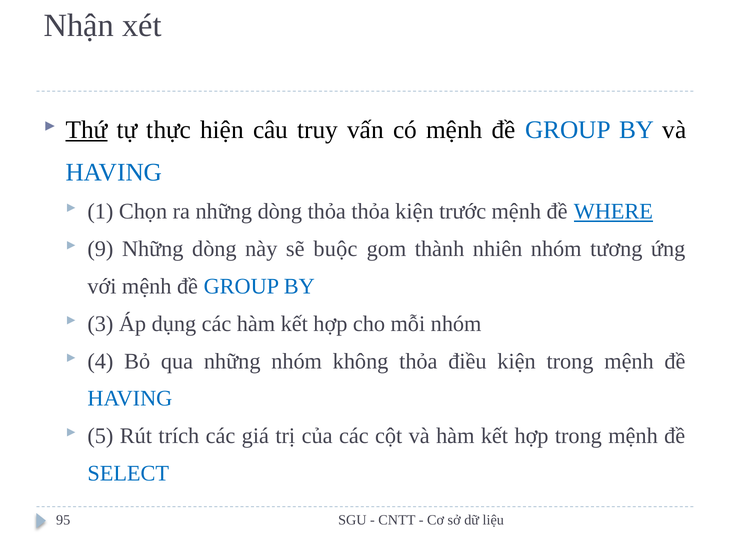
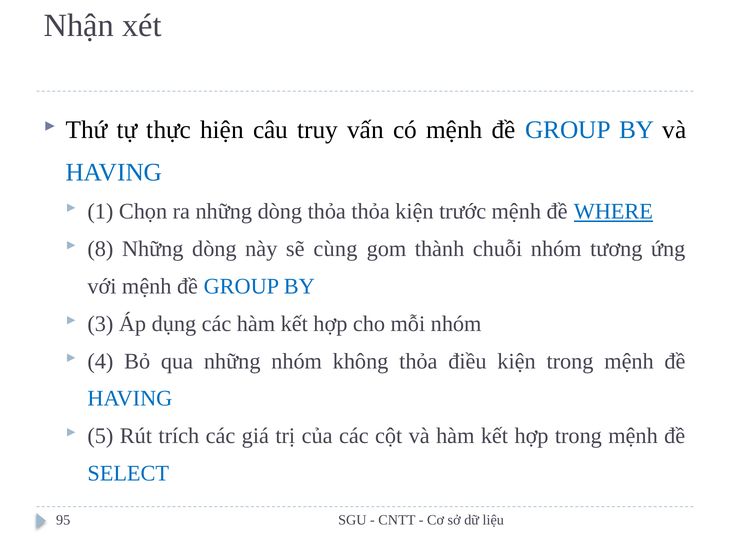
Thứ underline: present -> none (87, 130)
9: 9 -> 8 (100, 249)
buộc: buộc -> cùng (335, 249)
nhiên: nhiên -> chuỗi (498, 249)
